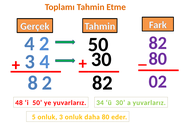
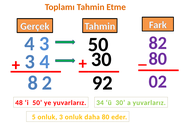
4 2: 2 -> 3 (44, 43)
2 82: 82 -> 92 (102, 83)
